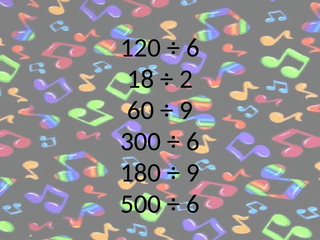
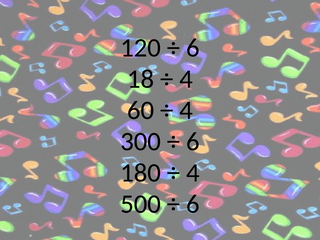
2: 2 -> 4 (186, 79)
9: 9 -> 4 (186, 110)
9: 9 -> 4 (193, 173)
